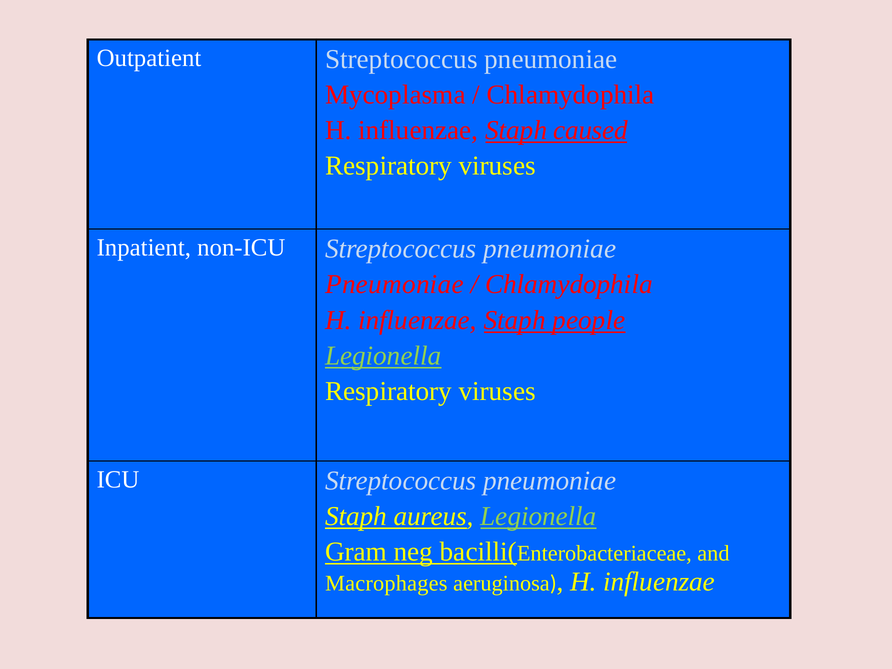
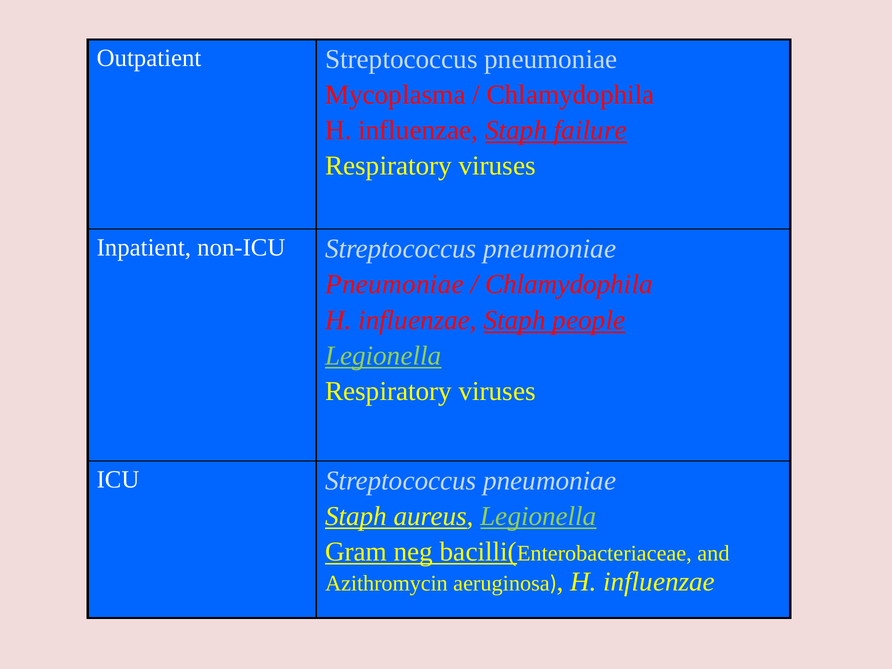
caused: caused -> failure (590, 130)
Macrophages: Macrophages -> Azithromycin (386, 584)
